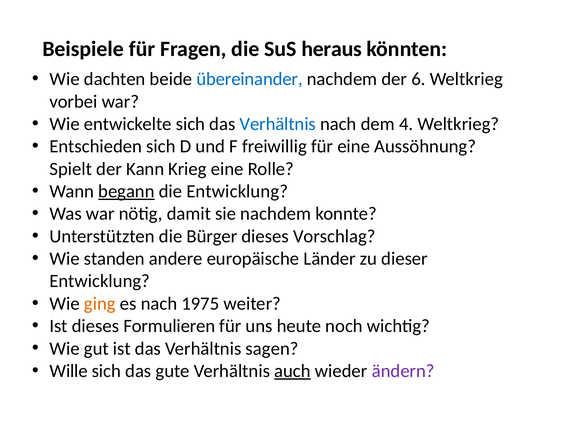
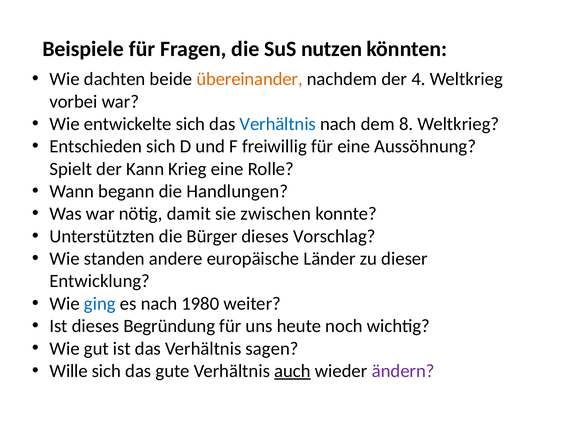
heraus: heraus -> nutzen (332, 49)
übereinander colour: blue -> orange (250, 79)
6: 6 -> 4 (418, 79)
4: 4 -> 8 (406, 124)
begann underline: present -> none (126, 191)
die Entwicklung: Entwicklung -> Handlungen (237, 191)
sie nachdem: nachdem -> zwischen (276, 214)
ging colour: orange -> blue (100, 303)
1975: 1975 -> 1980 (200, 303)
Formulieren: Formulieren -> Begründung (169, 326)
